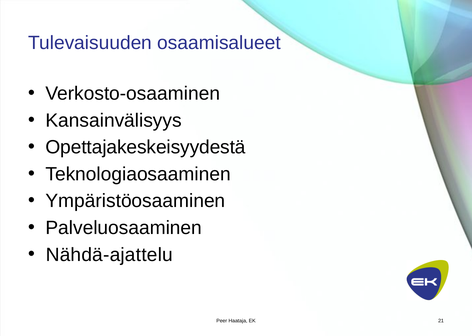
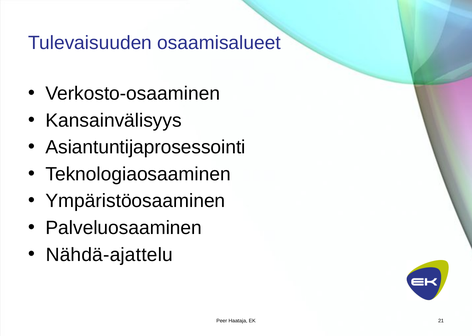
Opettajakeskeisyydestä: Opettajakeskeisyydestä -> Asiantuntijaprosessointi (146, 147)
